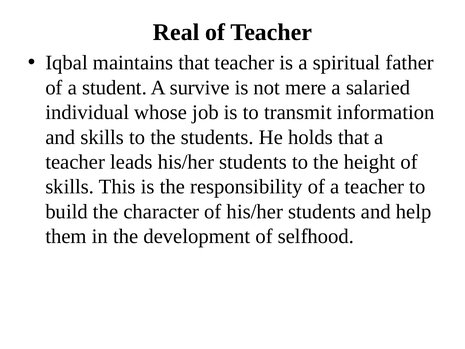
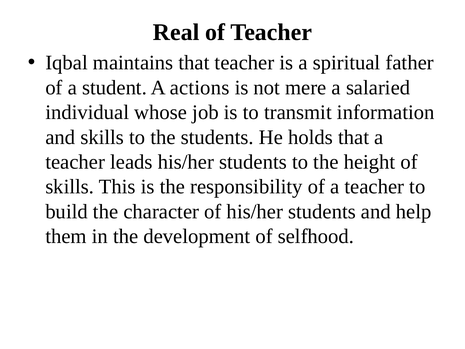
survive: survive -> actions (200, 87)
